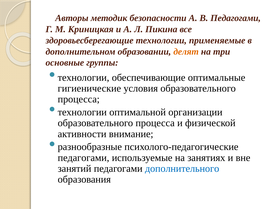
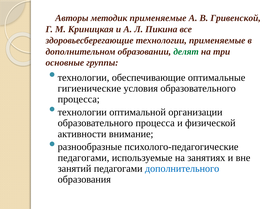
методик безопасности: безопасности -> применяемые (158, 18)
В Педагогами: Педагогами -> Гривенской (236, 18)
делят colour: orange -> green (186, 52)
